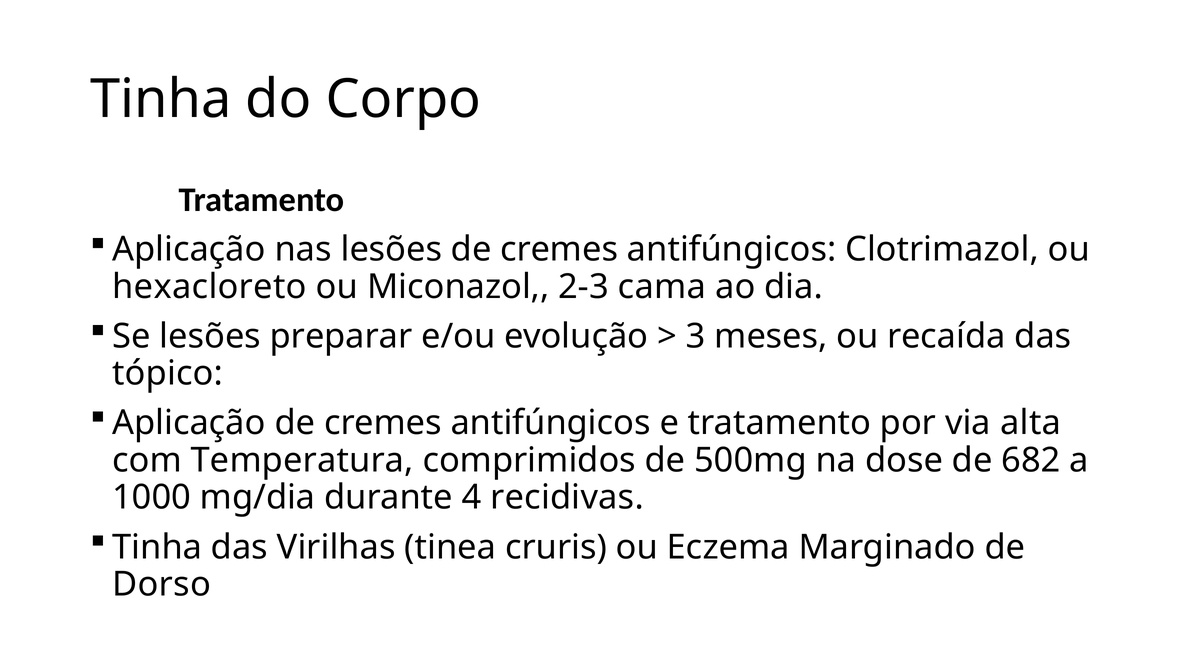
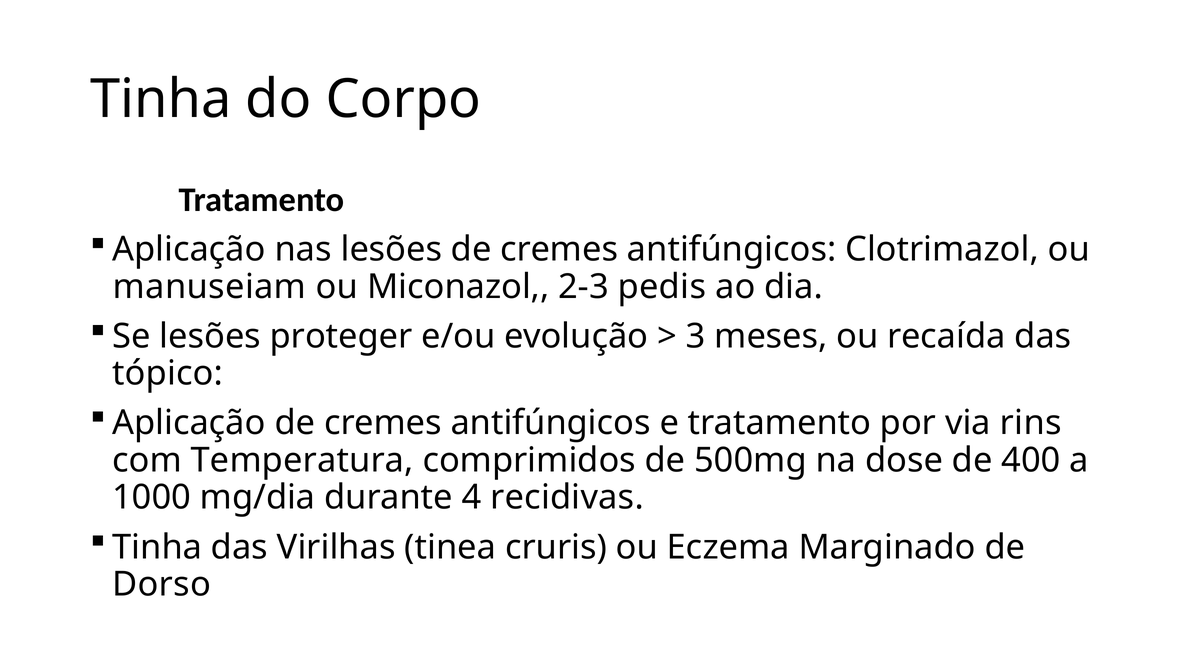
hexacloreto: hexacloreto -> manuseiam (209, 287)
cama: cama -> pedis (662, 287)
preparar: preparar -> proteger (341, 336)
alta: alta -> rins (1031, 423)
682: 682 -> 400 (1031, 460)
